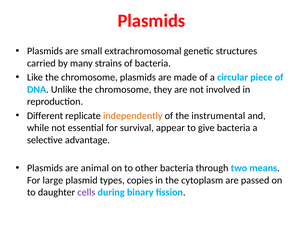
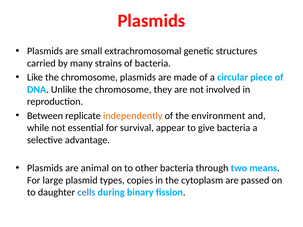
Different: Different -> Between (45, 116)
instrumental: instrumental -> environment (218, 116)
cells colour: purple -> blue (86, 193)
